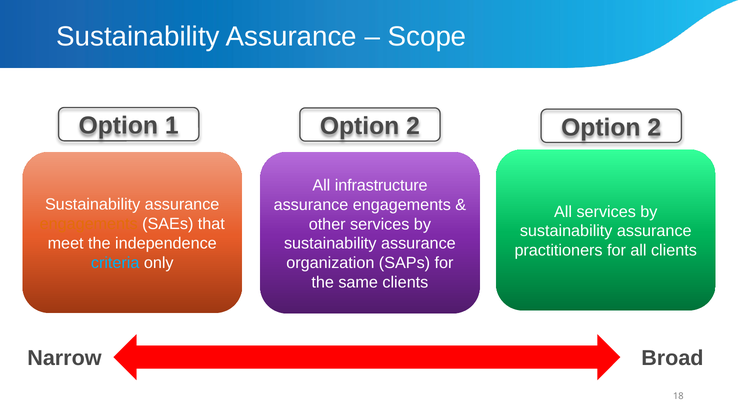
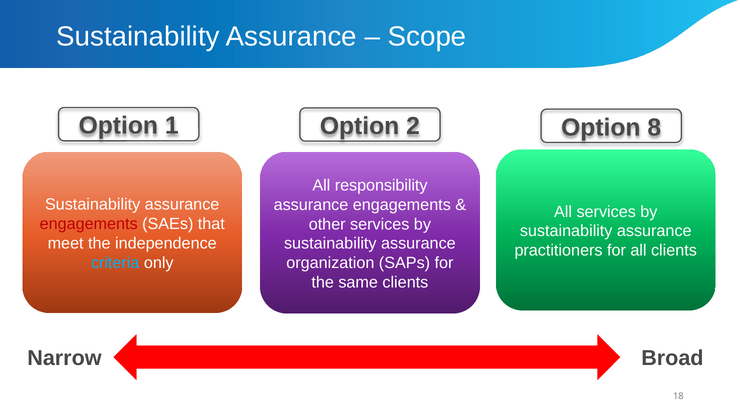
2 Option 2: 2 -> 8 (654, 128)
infrastructure: infrastructure -> responsibility (381, 185)
engagements colour: orange -> red (89, 224)
